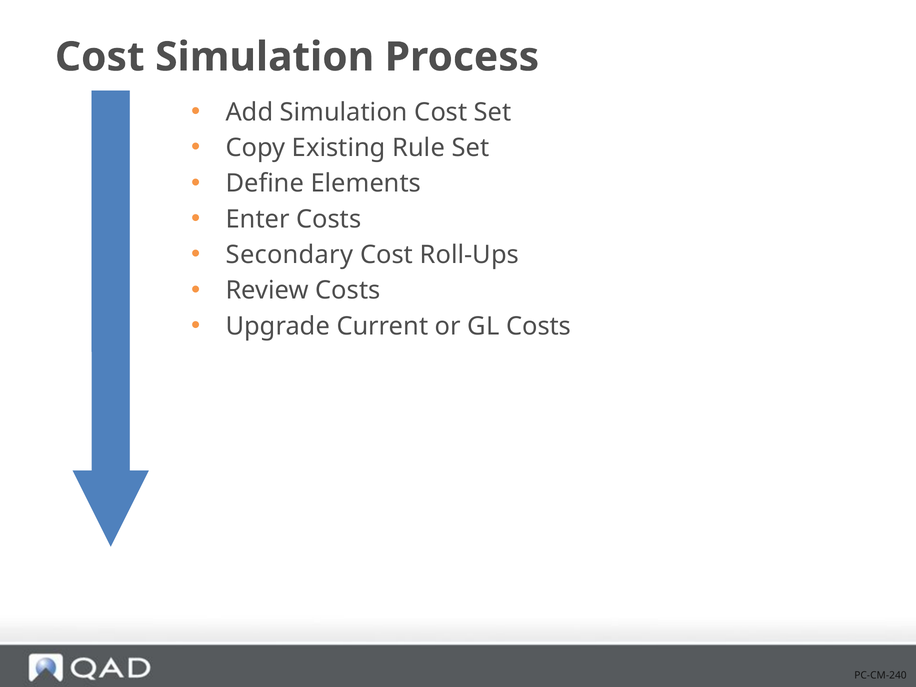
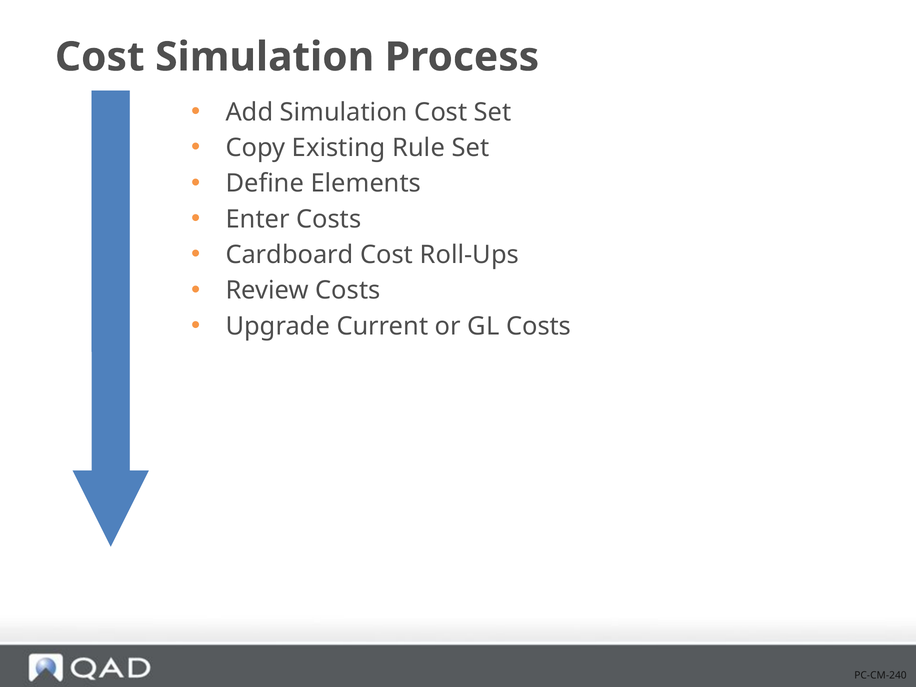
Secondary: Secondary -> Cardboard (290, 255)
